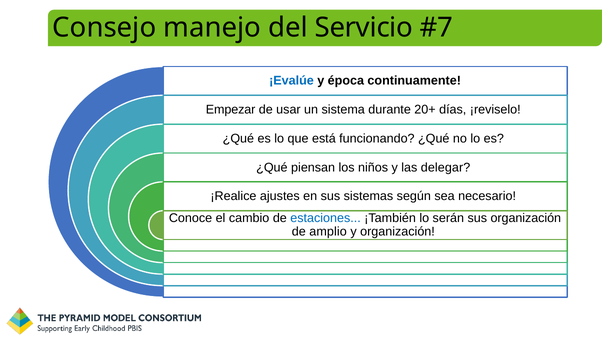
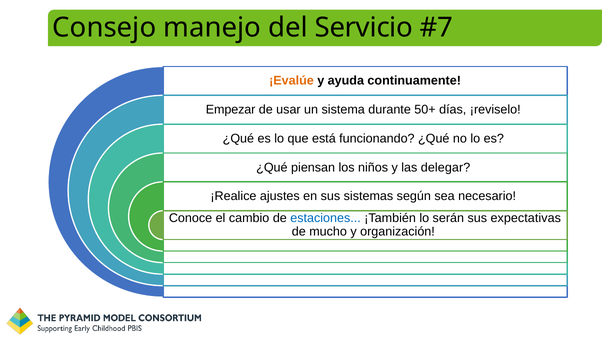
¡Evalúe colour: blue -> orange (291, 81)
época: época -> ayuda (346, 81)
20+: 20+ -> 50+ (425, 110)
sus organización: organización -> expectativas (526, 218)
amplio: amplio -> mucho (328, 232)
